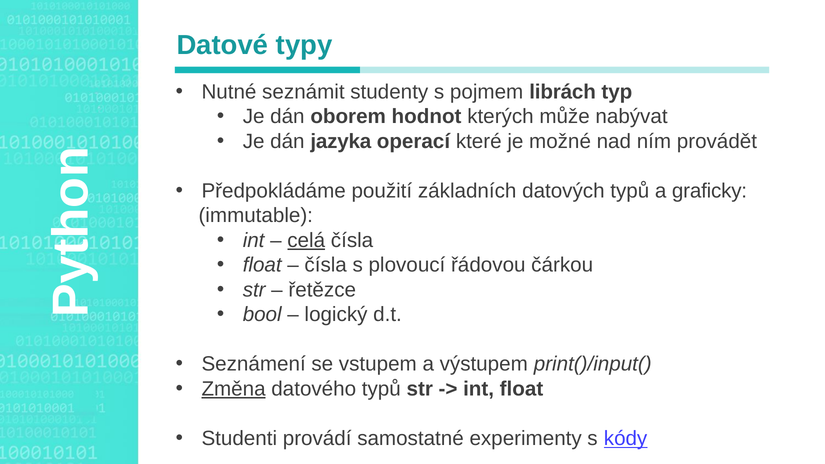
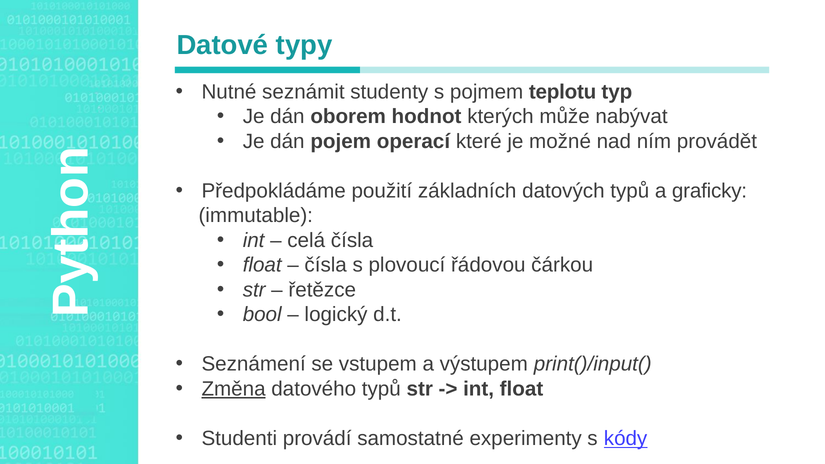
librách: librách -> teplotu (563, 92)
jazyka: jazyka -> pojem (341, 141)
celá underline: present -> none (306, 240)
